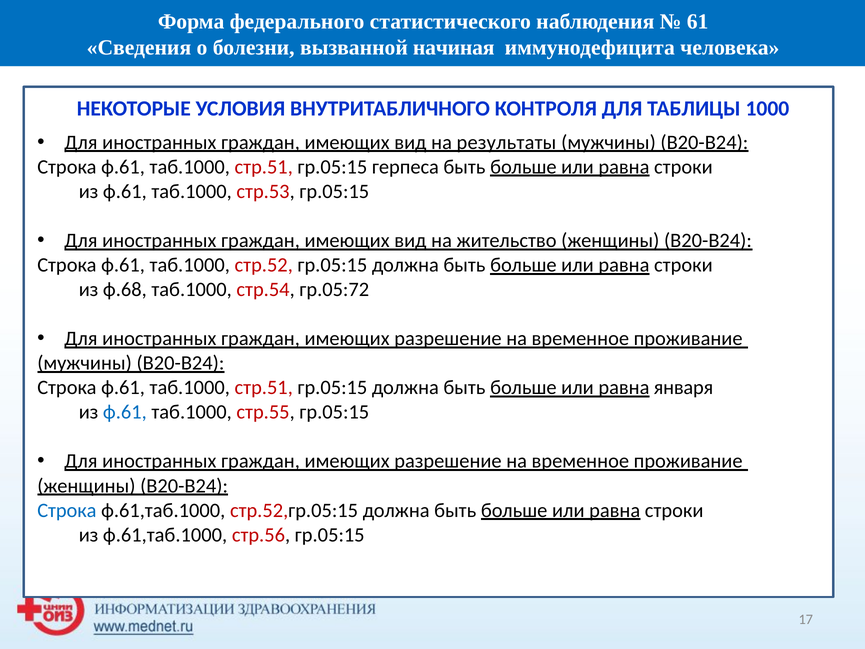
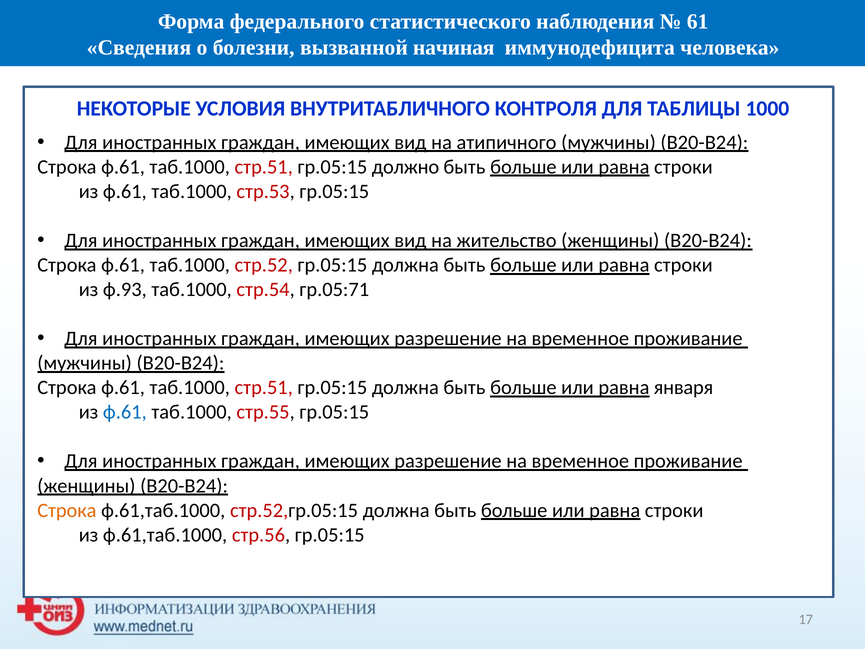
результаты: результаты -> атипичного (507, 142)
герпеса: герпеса -> должно (406, 167)
ф.68: ф.68 -> ф.93 (125, 289)
гр.05:72: гр.05:72 -> гр.05:71 (334, 289)
Строка colour: blue -> orange (67, 510)
